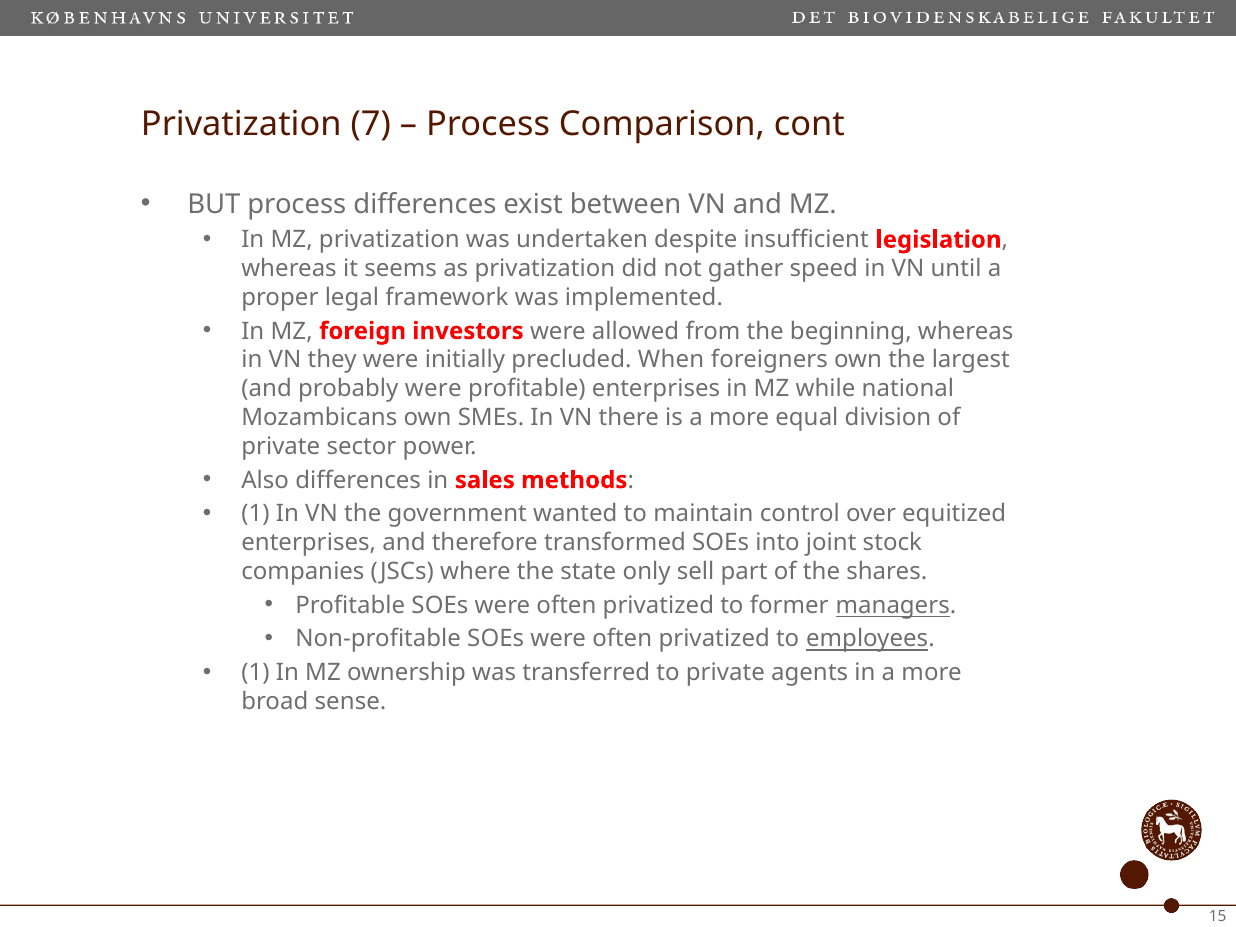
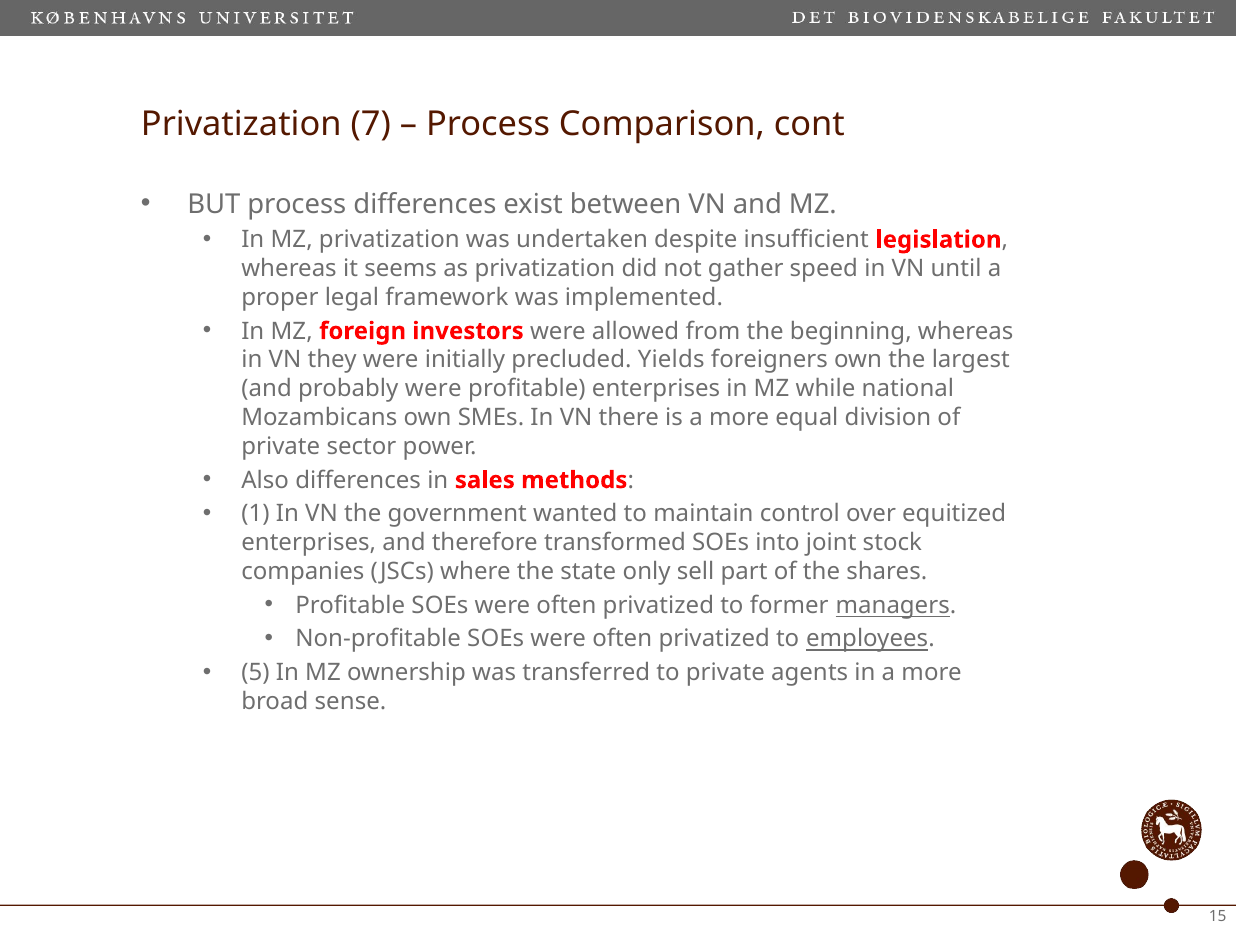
When: When -> Yields (671, 360)
1: 1 -> 5 (256, 673)
